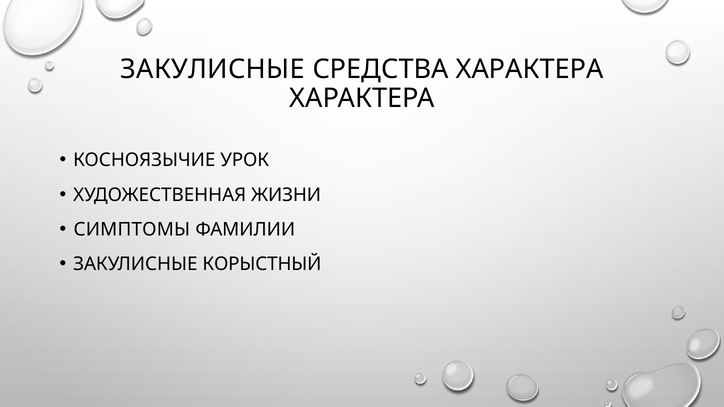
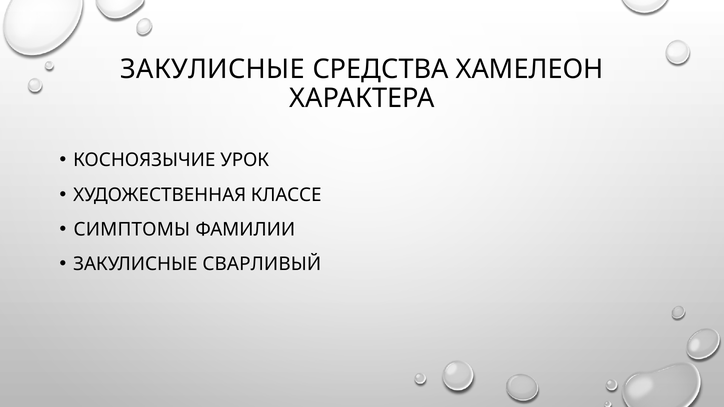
СРЕДСТВА ХАРАКТЕРА: ХАРАКТЕРА -> ХАМЕЛЕОН (530, 69)
ЖИЗНИ: ЖИЗНИ -> КЛАССЕ (286, 195)
КОРЫСТНЫЙ: КОРЫСТНЫЙ -> СВАРЛИВЫЙ (262, 264)
